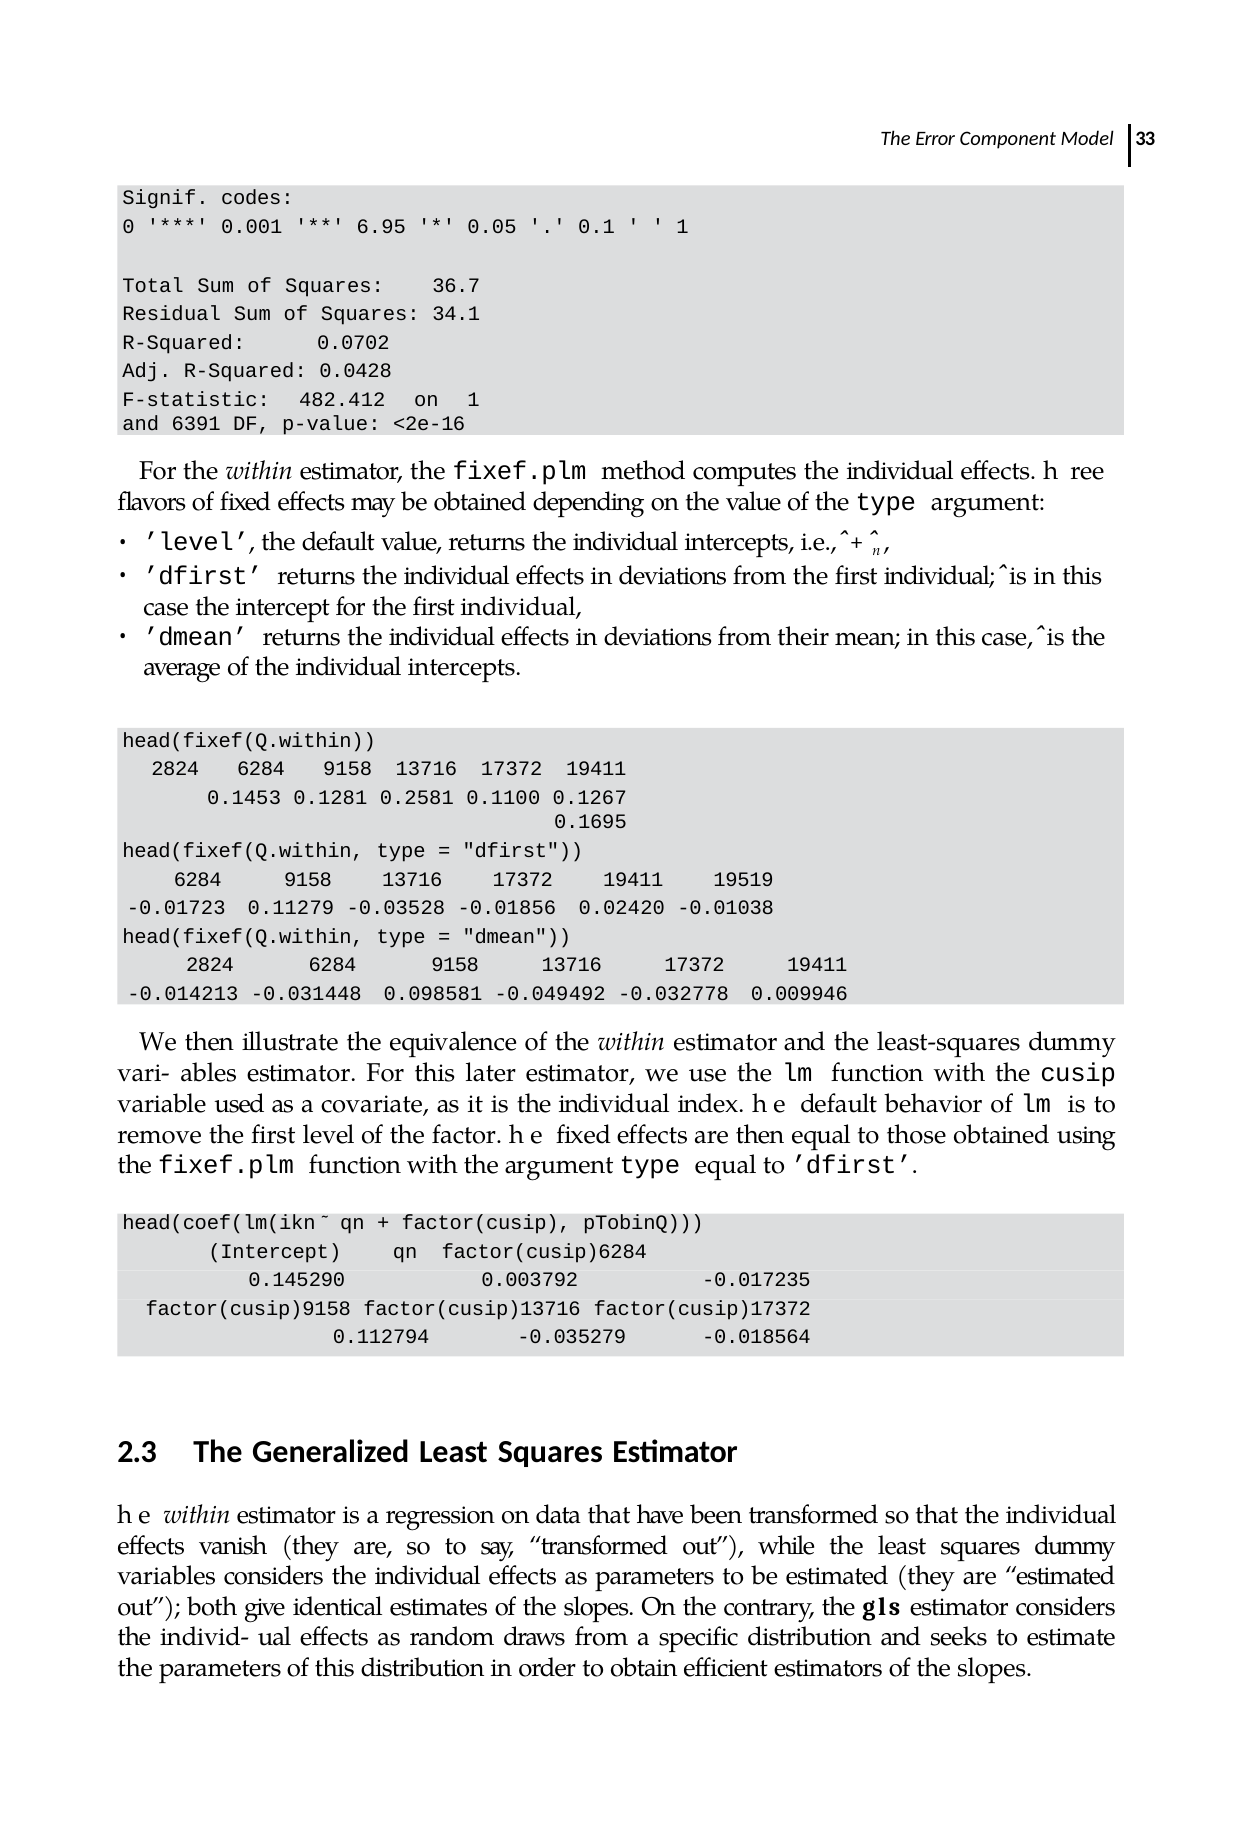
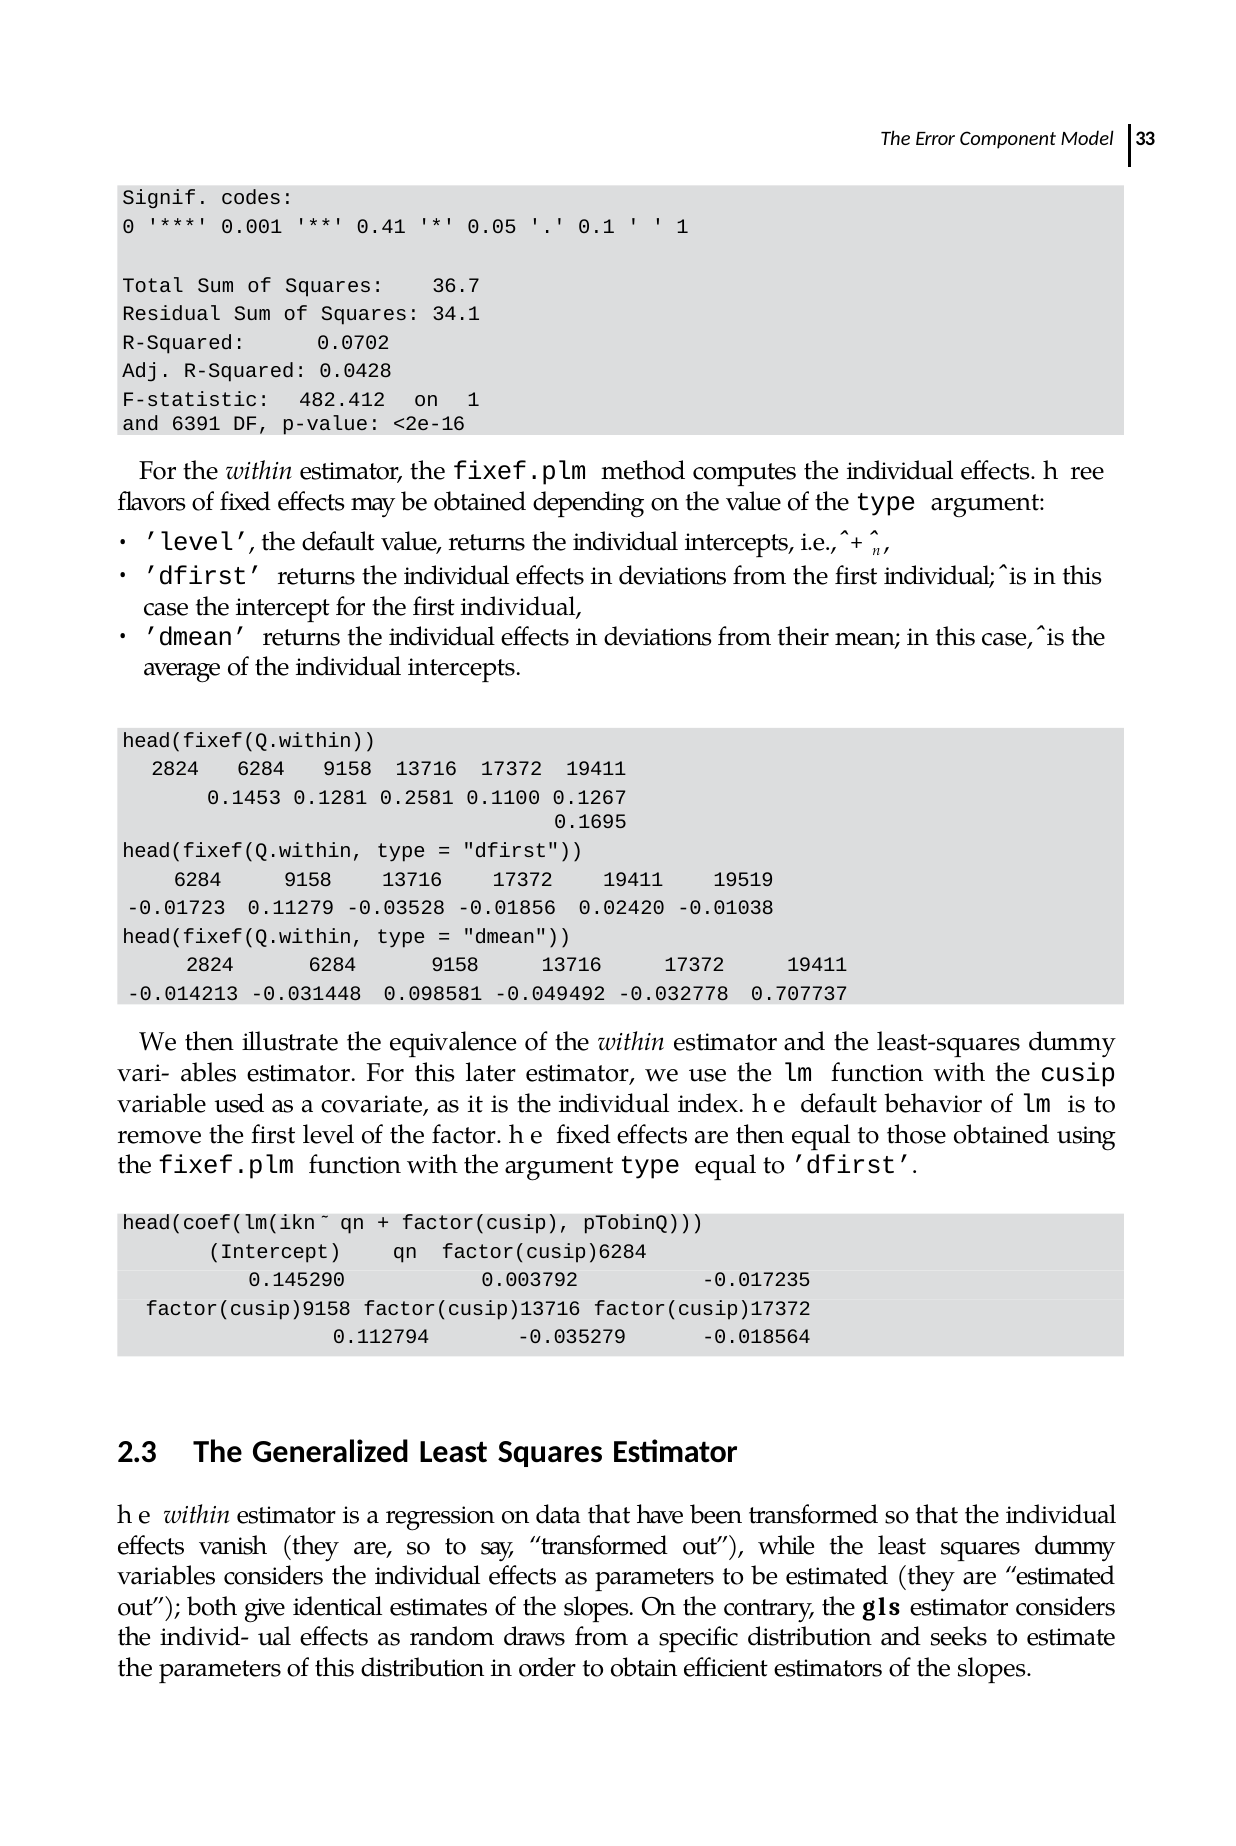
6.95: 6.95 -> 0.41 (381, 227)
0.009946: 0.009946 -> 0.707737 (799, 994)
